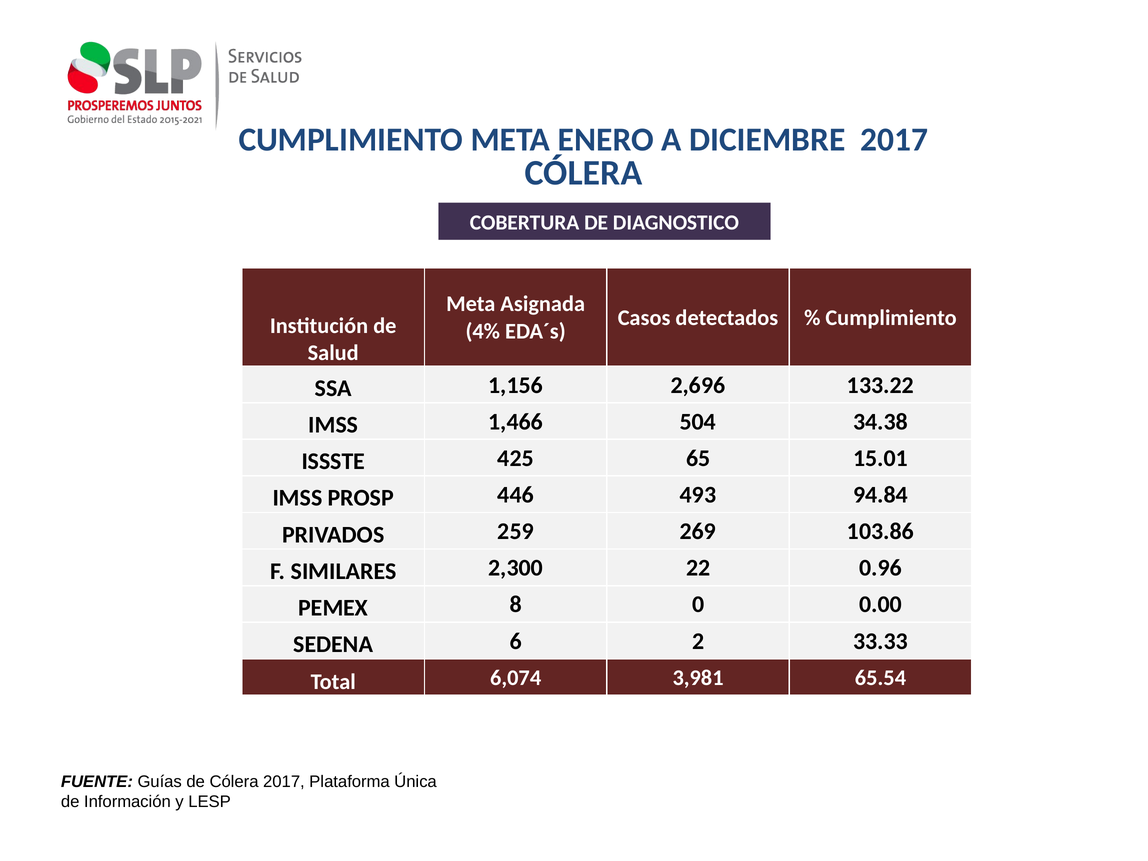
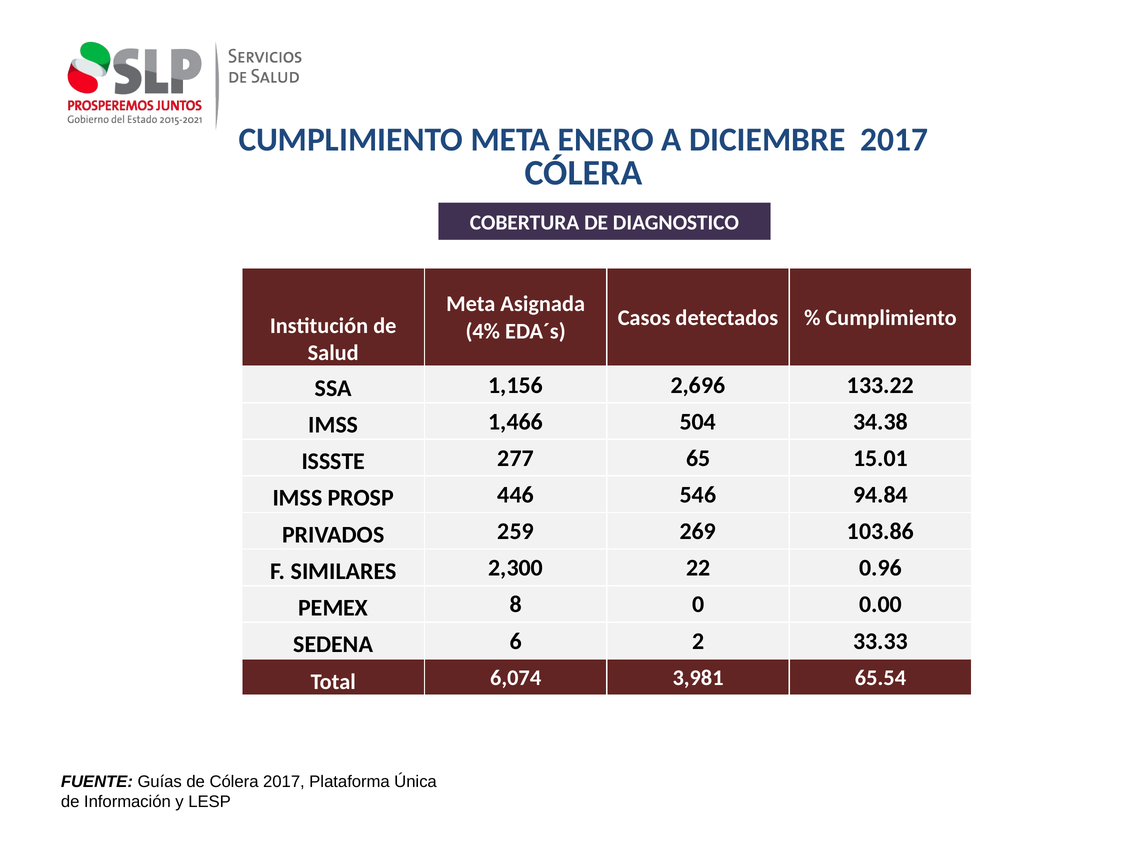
425: 425 -> 277 (516, 458)
493: 493 -> 546 (698, 495)
